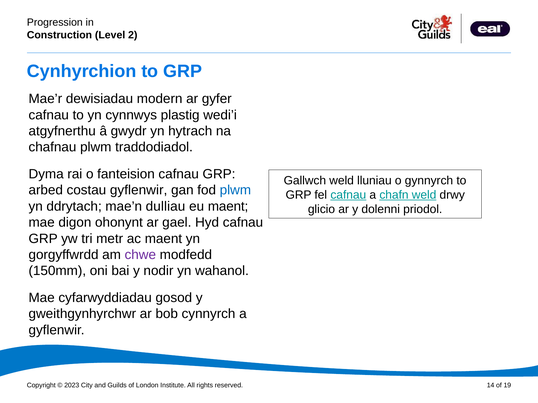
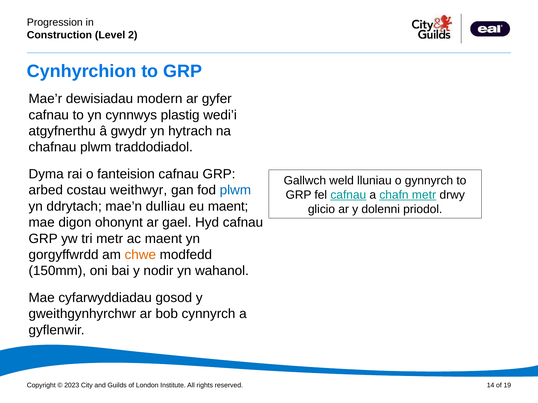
costau gyflenwir: gyflenwir -> weithwyr (139, 190)
chafn weld: weld -> metr (424, 195)
chwe colour: purple -> orange (140, 255)
